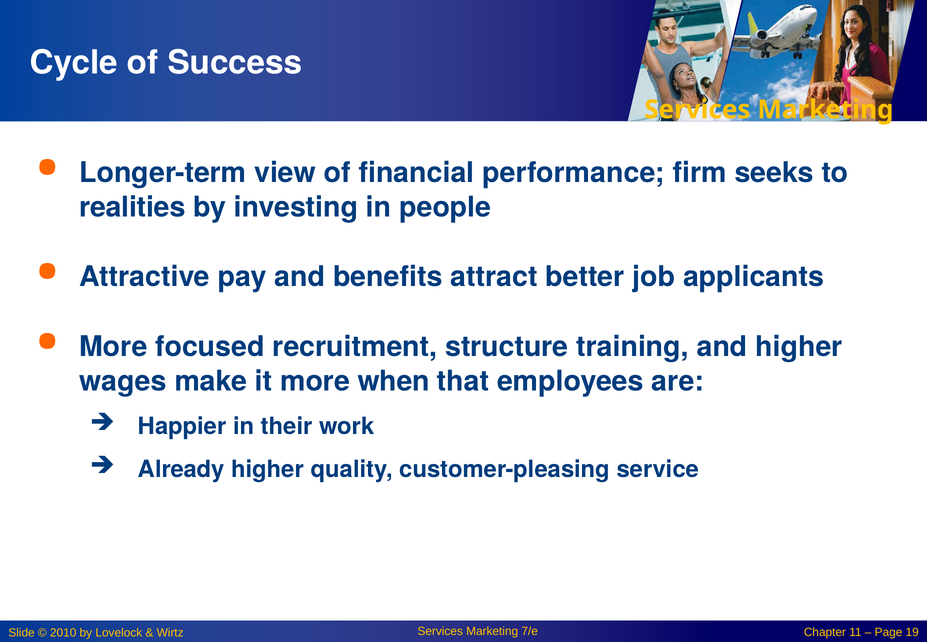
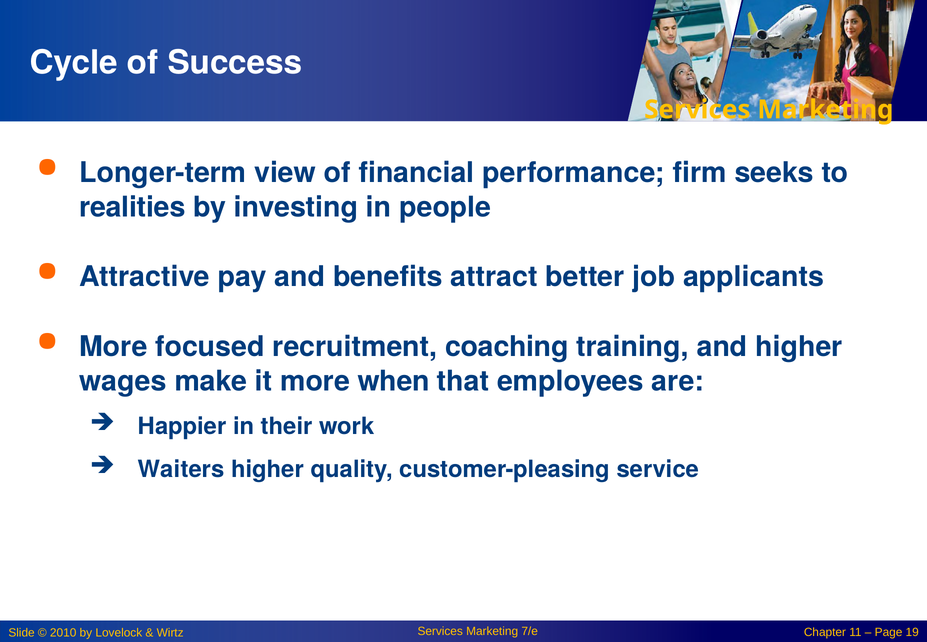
structure: structure -> coaching (507, 347)
Already: Already -> Waiters (181, 469)
